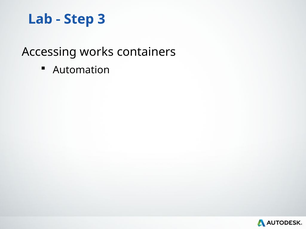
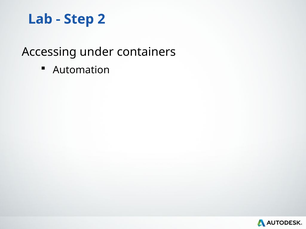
3: 3 -> 2 (101, 19)
works: works -> under (97, 52)
